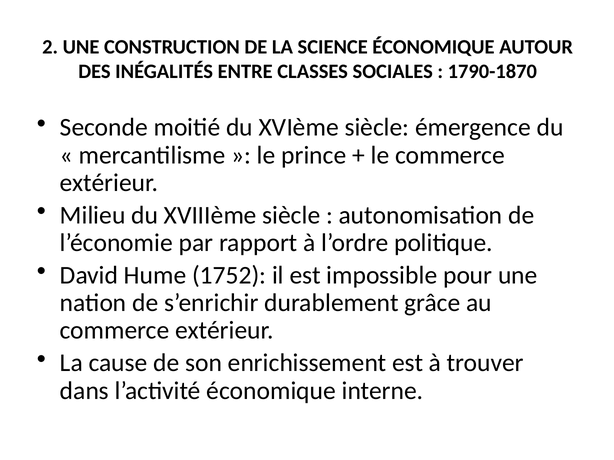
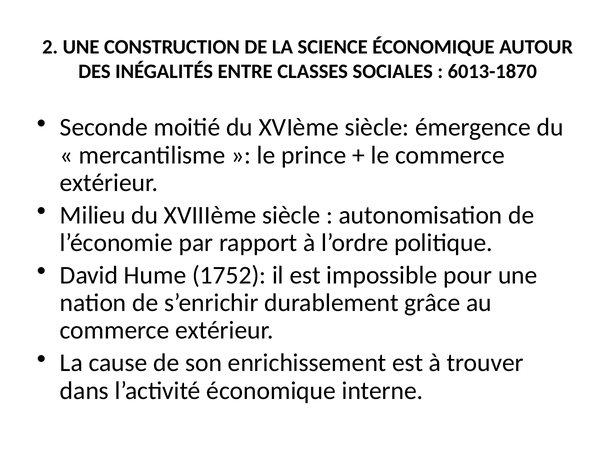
1790-1870: 1790-1870 -> 6013-1870 (492, 72)
